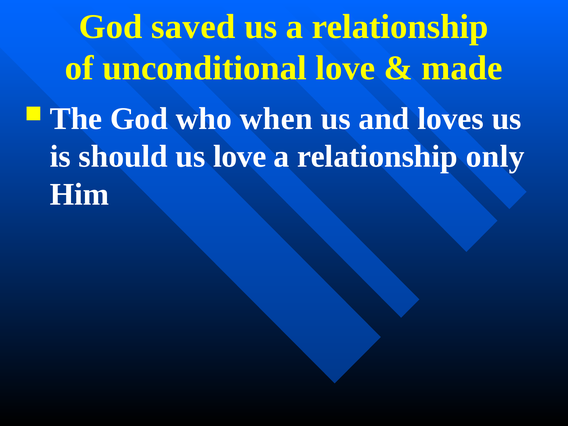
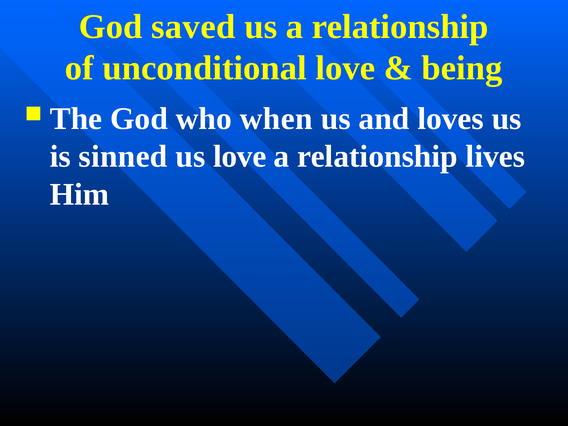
made: made -> being (462, 68)
should: should -> sinned (123, 156)
only: only -> lives (495, 156)
